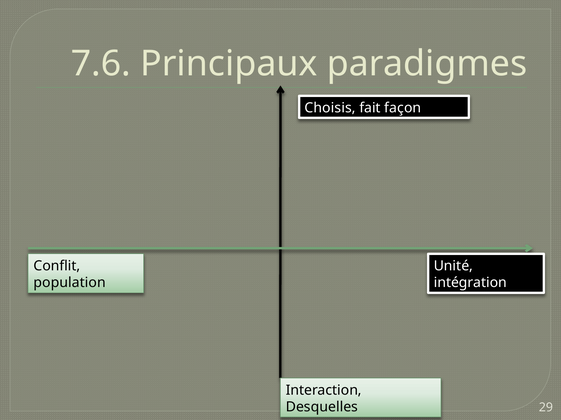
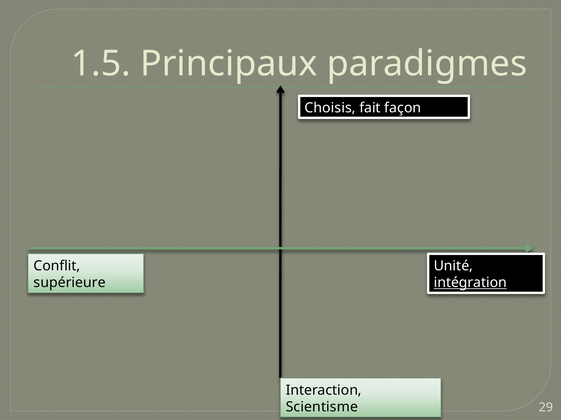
7.6: 7.6 -> 1.5 (101, 64)
population: population -> supérieure (70, 283)
intégration underline: none -> present (470, 283)
Desquelles: Desquelles -> Scientisme (322, 408)
